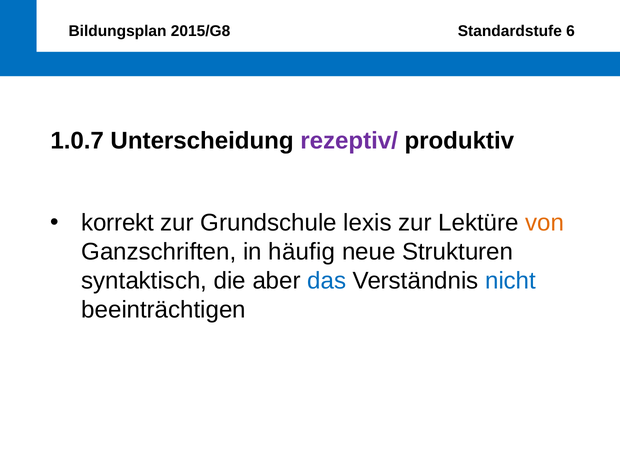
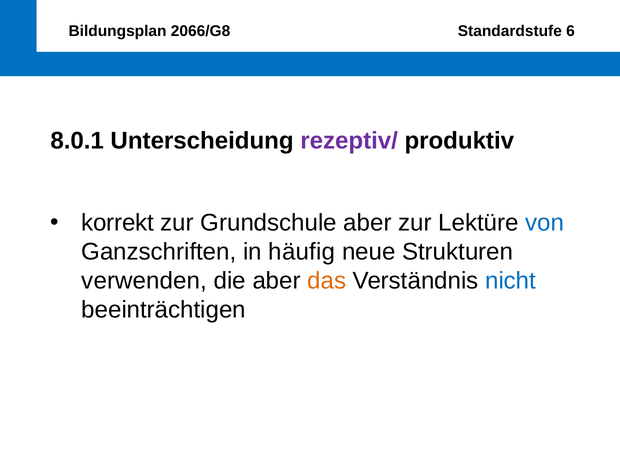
2015/G8: 2015/G8 -> 2066/G8 (201, 31)
1.0.7: 1.0.7 -> 8.0.1 (77, 141)
Grundschule lexis: lexis -> aber (368, 223)
von colour: orange -> blue (545, 223)
syntaktisch: syntaktisch -> verwenden (144, 281)
das colour: blue -> orange (327, 281)
